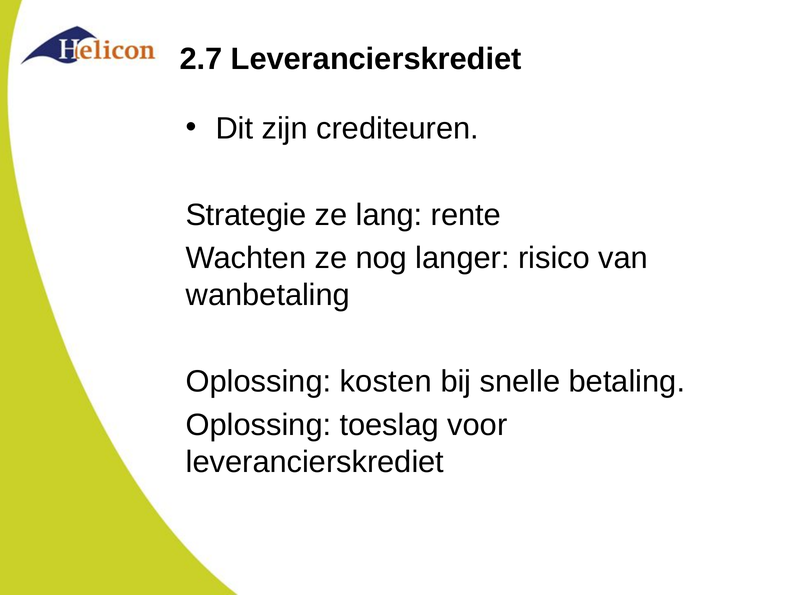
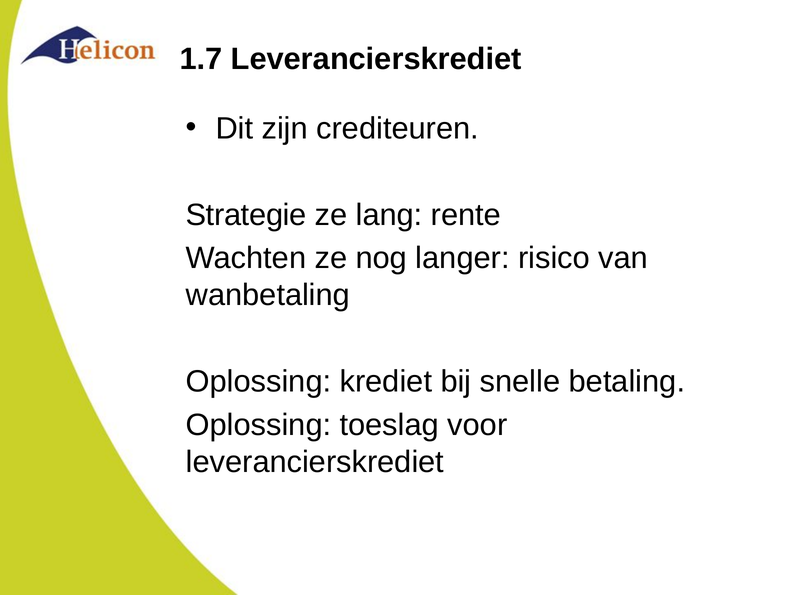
2.7: 2.7 -> 1.7 (201, 59)
kosten: kosten -> krediet (386, 381)
